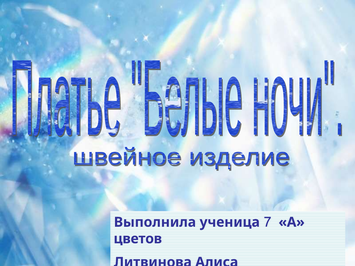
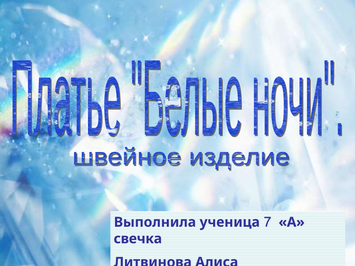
цветов: цветов -> свечка (138, 239)
